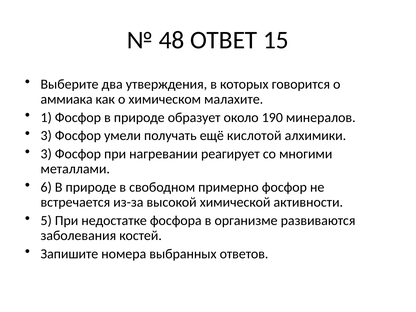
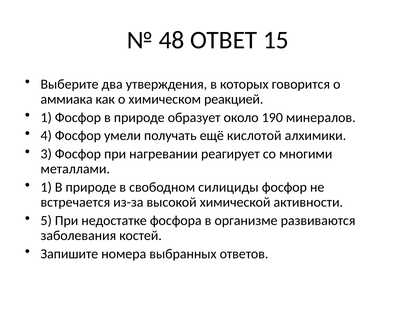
малахите: малахите -> реакцией (234, 99)
3: 3 -> 4 (46, 136)
6: 6 -> 1 (46, 187)
примерно: примерно -> силициды (228, 187)
